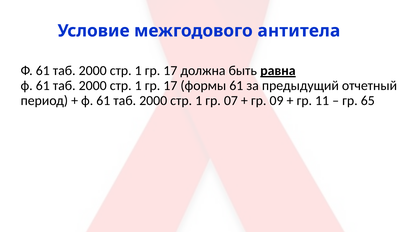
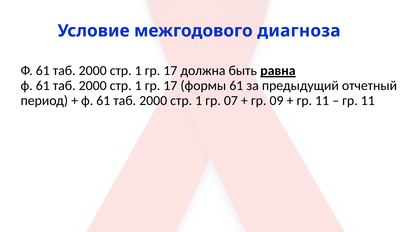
антитела: антитела -> диагноза (299, 31)
65: 65 -> 11 (368, 101)
